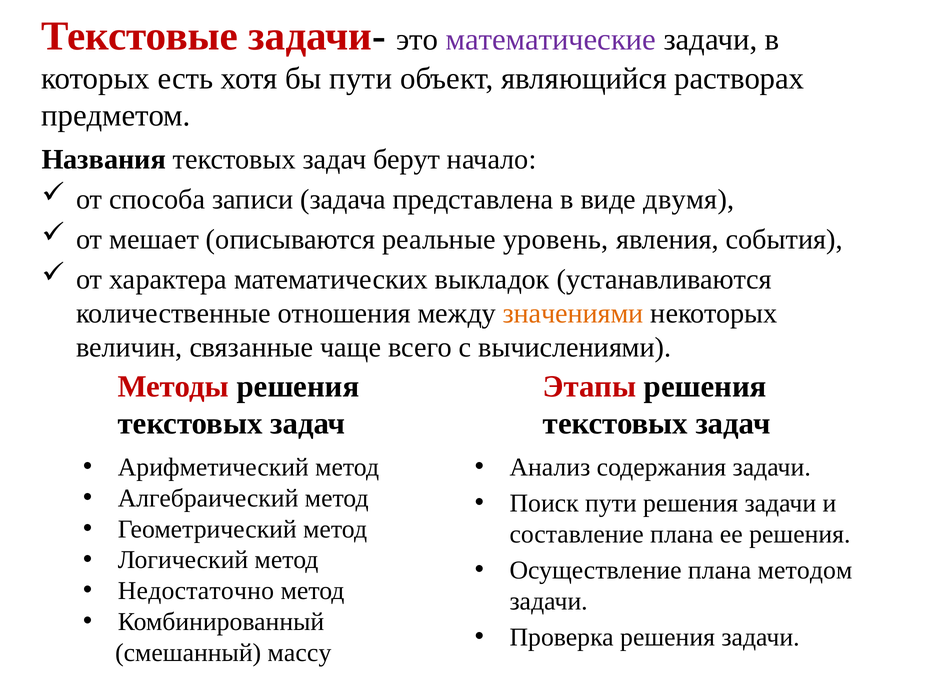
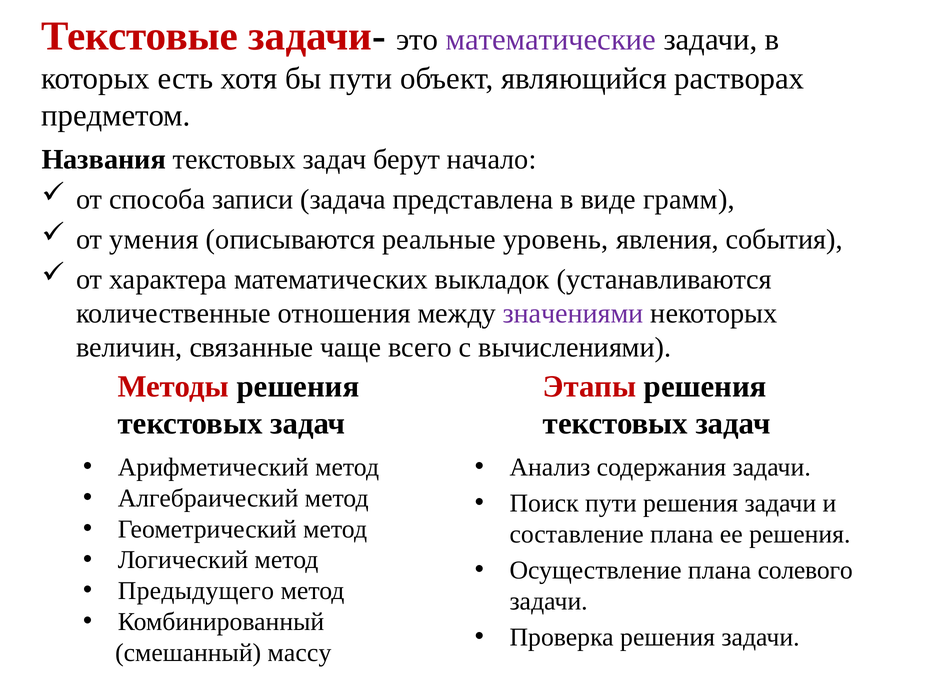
двумя: двумя -> грамм (689, 199)
мешает: мешает -> умения (154, 239)
значениями colour: orange -> purple (573, 313)
методом: методом -> солевого (805, 570)
Недостаточно: Недостаточно -> Предыдущего (196, 591)
